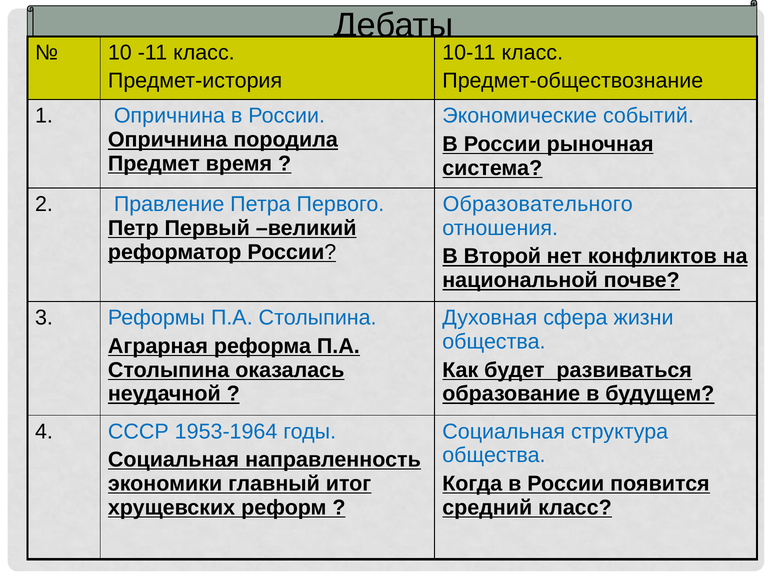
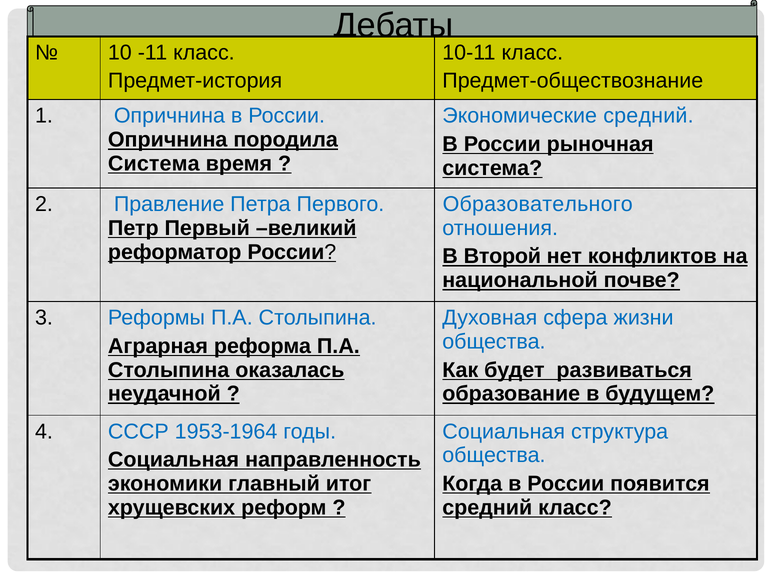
Экономические событий: событий -> средний (648, 116)
Предмет: Предмет -> Система (154, 164)
